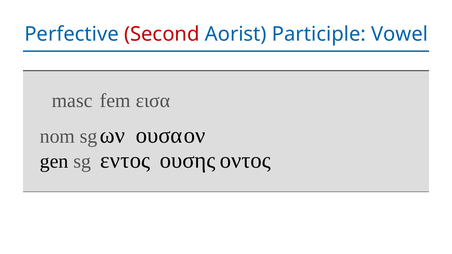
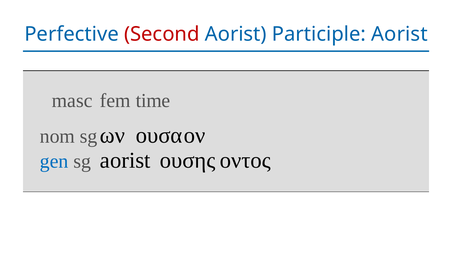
Participle Vowel: Vowel -> Aorist (399, 34)
εισα: εισα -> time (153, 101)
gen colour: black -> blue (54, 162)
sg εντος: εντος -> aorist (125, 161)
